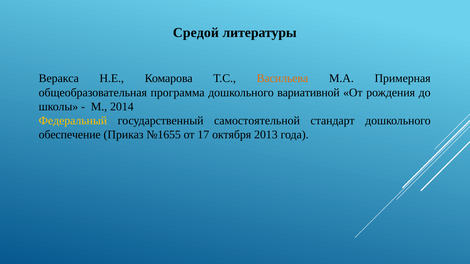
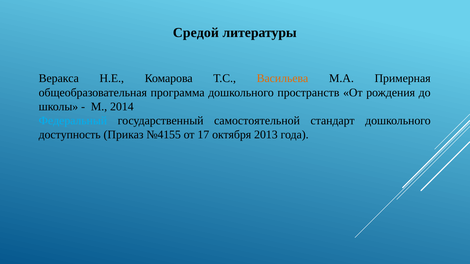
вариативной: вариативной -> пространств (308, 93)
Федеральный colour: yellow -> light blue (73, 121)
обеспечение: обеспечение -> доступность (70, 135)
№1655: №1655 -> №4155 (164, 135)
